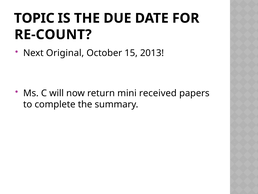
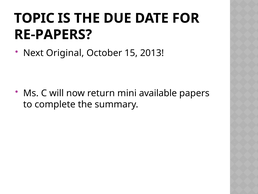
RE-COUNT: RE-COUNT -> RE-PAPERS (53, 35)
received: received -> available (158, 93)
